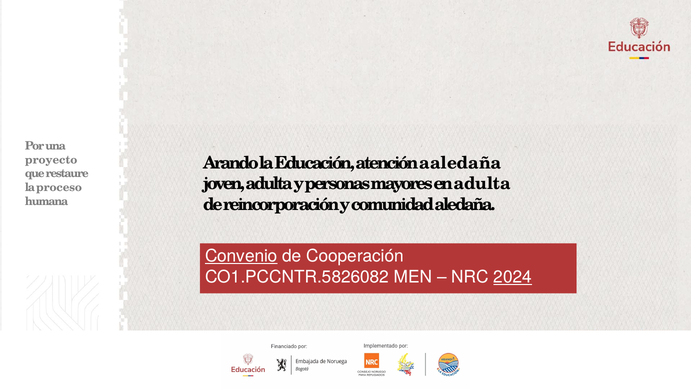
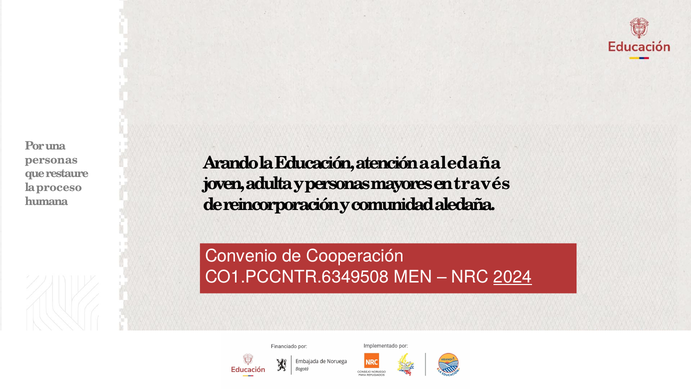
proyecto: proyecto -> personas (51, 160)
en adulta: adulta -> través (482, 183)
Convenio underline: present -> none (241, 256)
CO1.PCCNTR.5826082: CO1.PCCNTR.5826082 -> CO1.PCCNTR.6349508 (297, 277)
